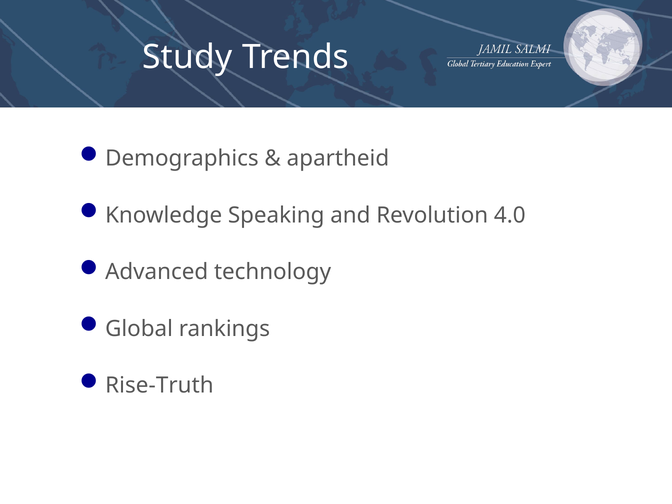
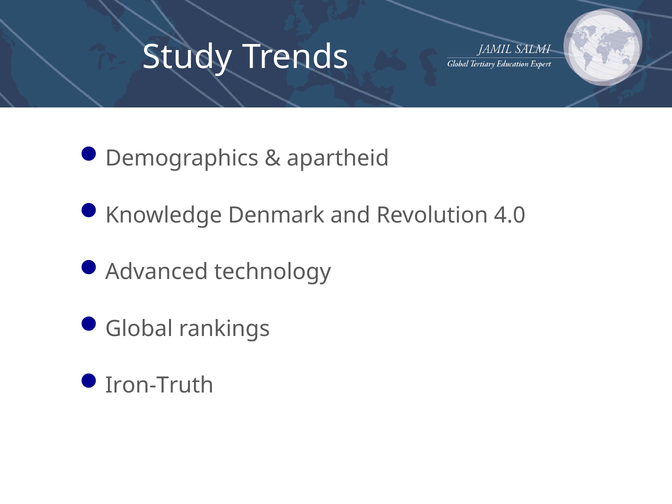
Speaking: Speaking -> Denmark (276, 215)
Rise-Truth: Rise-Truth -> Iron-Truth (159, 385)
